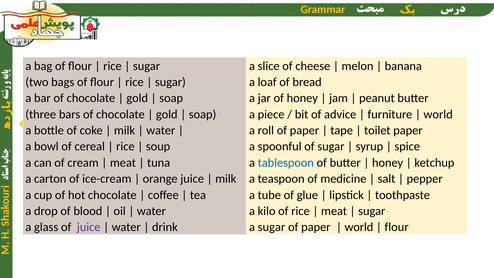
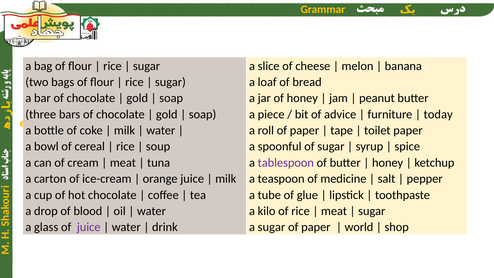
world: world -> today (438, 114)
tablespoon colour: blue -> purple (286, 163)
flour: flour -> shop (397, 227)
